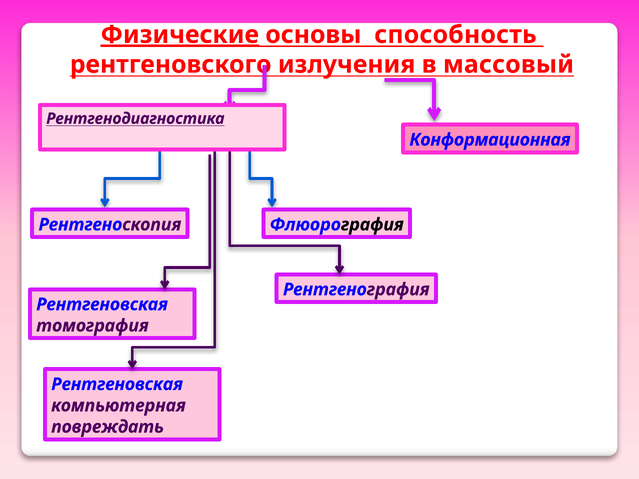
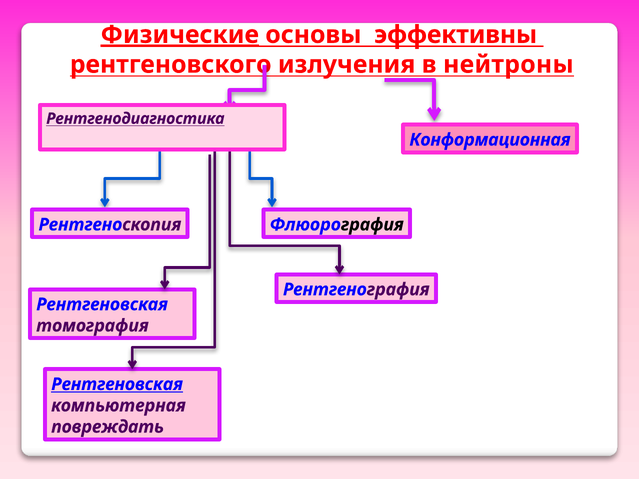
способность: способность -> эффективны (456, 35)
массовый: массовый -> нейтроны (508, 65)
Рентгеновская underline: none -> present (117, 384)
